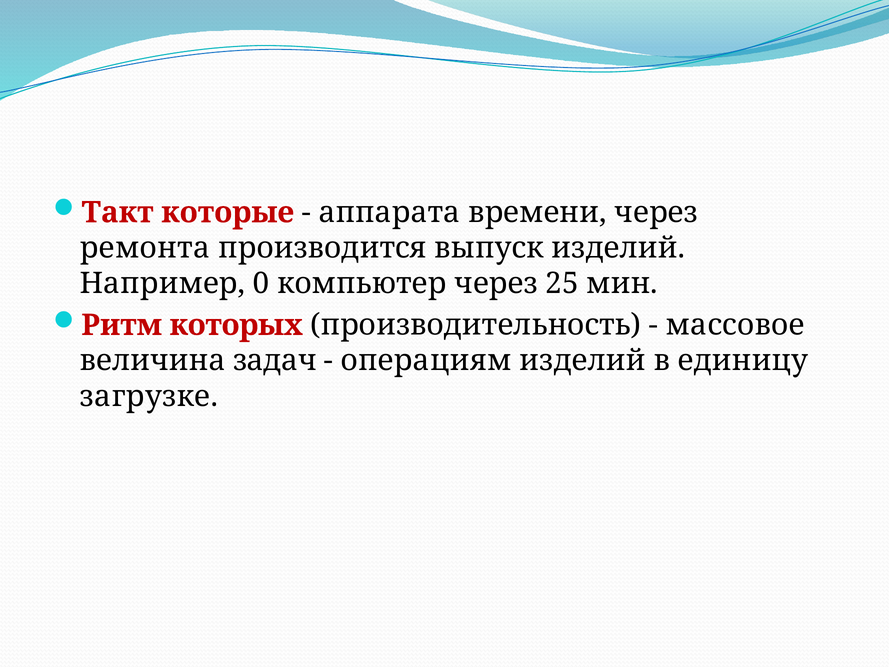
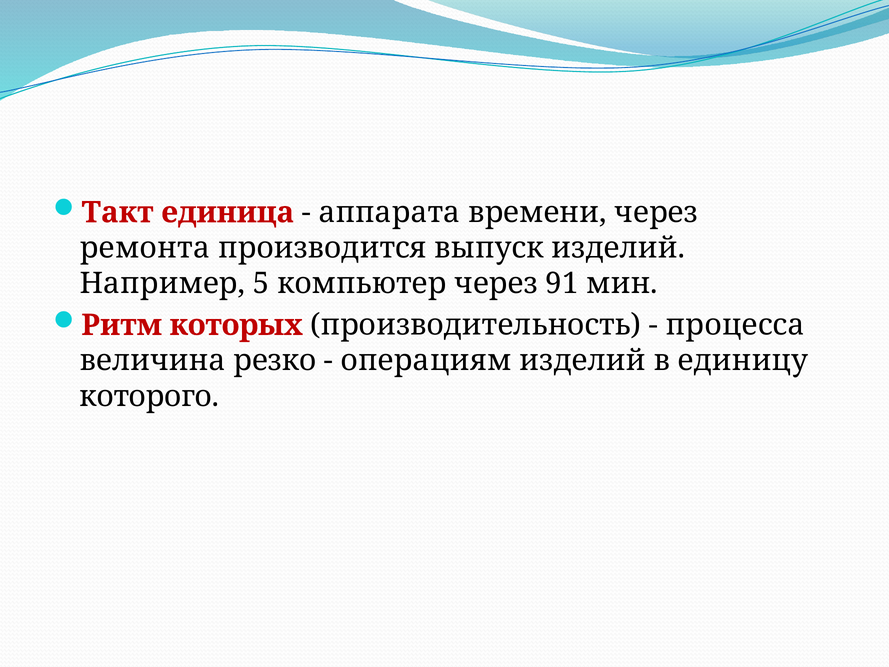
которые: которые -> единица (228, 212)
0: 0 -> 5 (261, 284)
25: 25 -> 91 (562, 284)
массовое: массовое -> процесса (735, 325)
задач: задач -> резко (275, 361)
загрузке: загрузке -> которого (149, 396)
